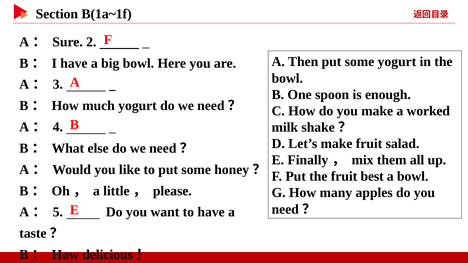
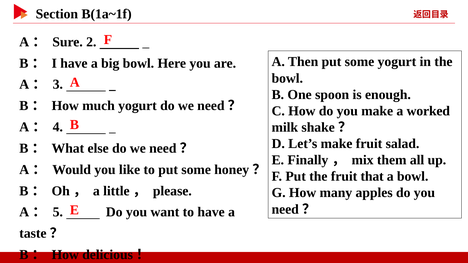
best: best -> that (372, 177)
